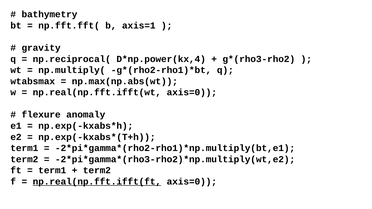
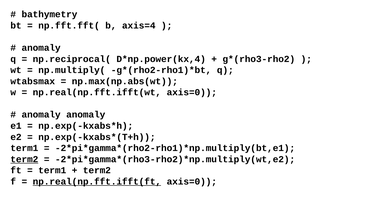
axis=1: axis=1 -> axis=4 (139, 26)
gravity: gravity -> anomaly (41, 48)
flexure: flexure -> anomaly (41, 115)
term2 underline: none -> present (24, 159)
